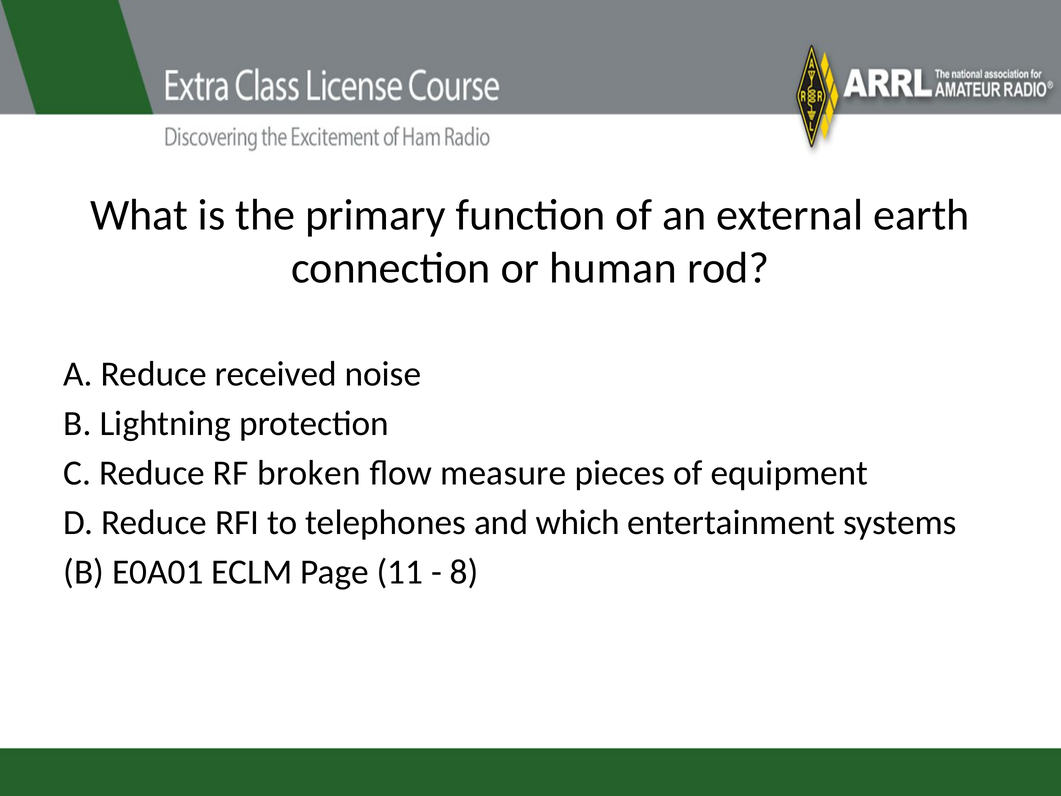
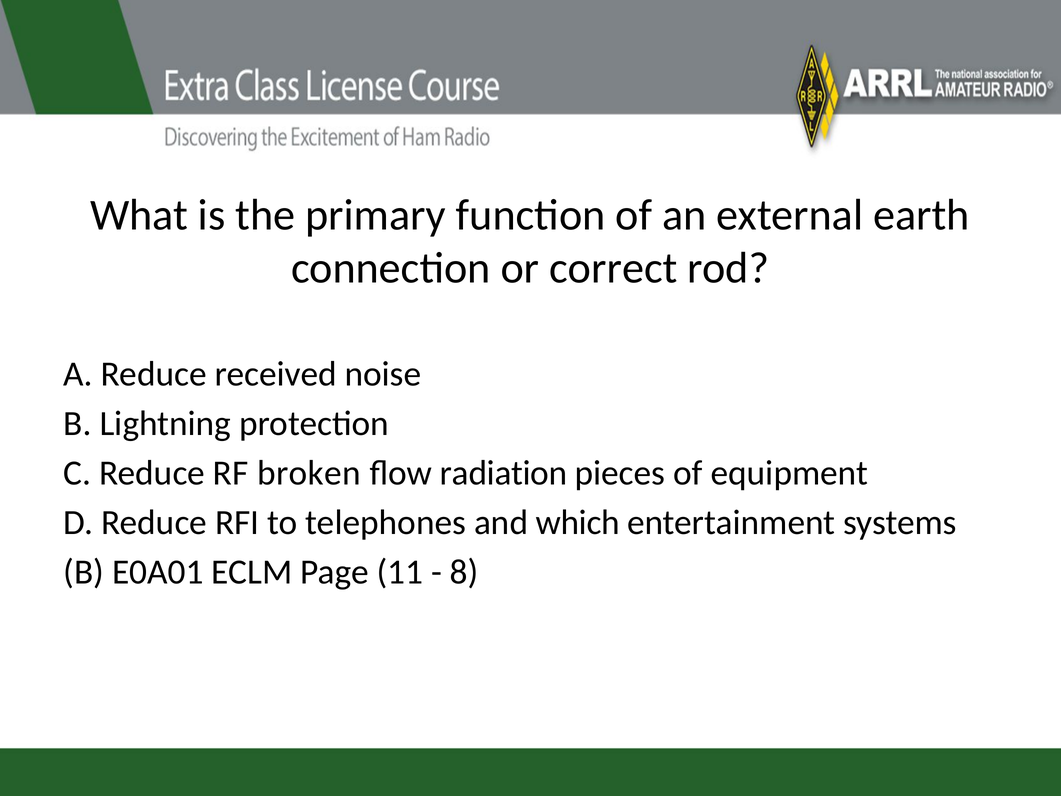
human: human -> correct (613, 268)
measure: measure -> radiation (504, 473)
